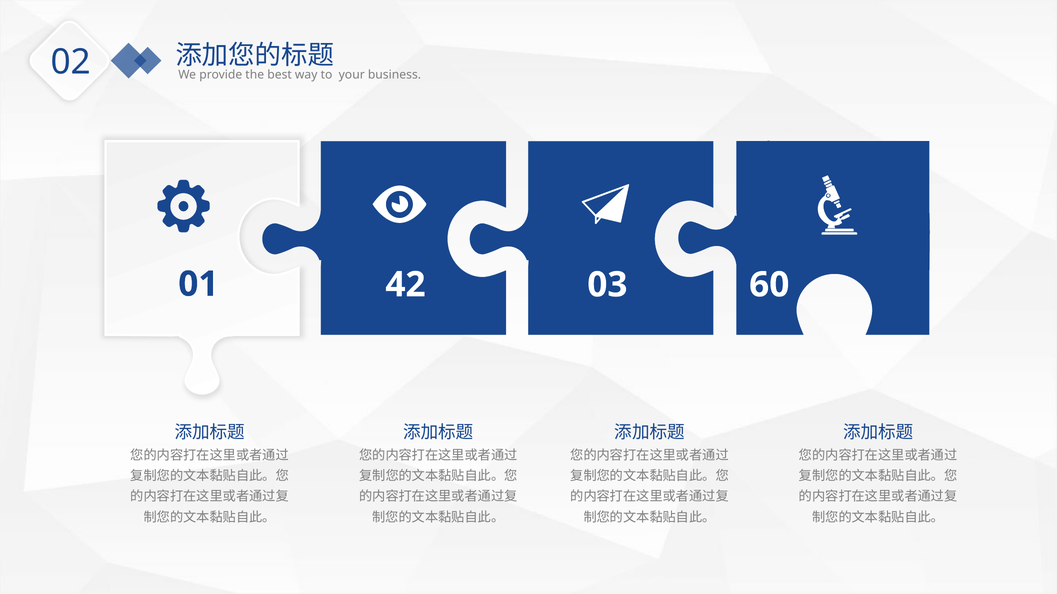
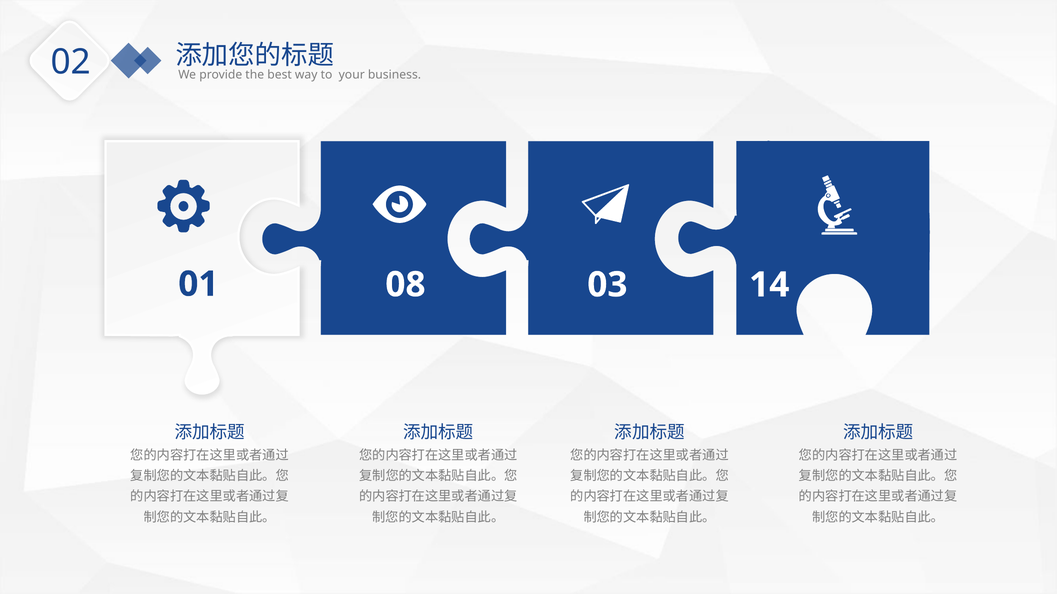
42: 42 -> 08 (405, 285)
60: 60 -> 14 (769, 285)
